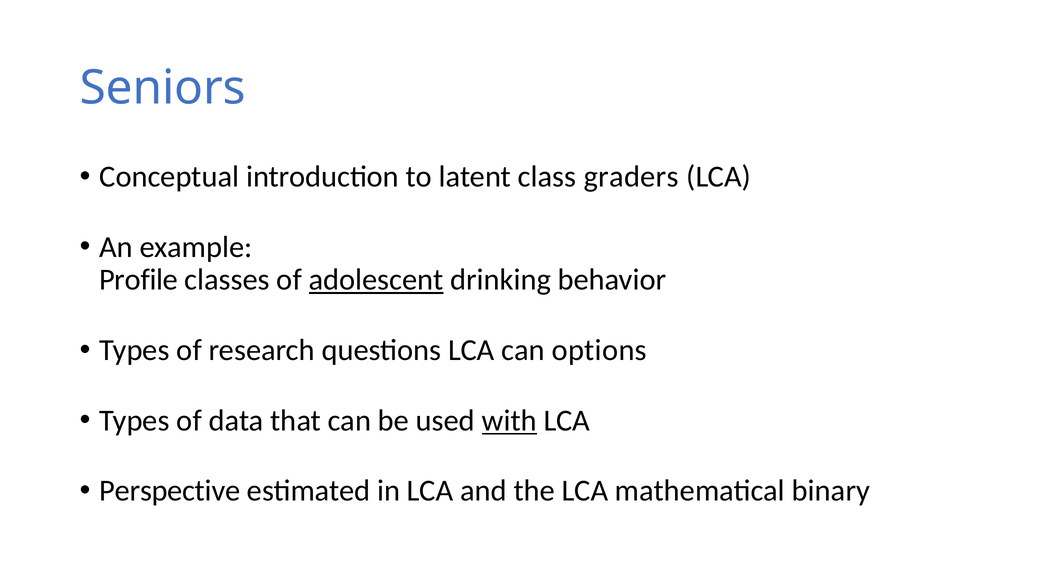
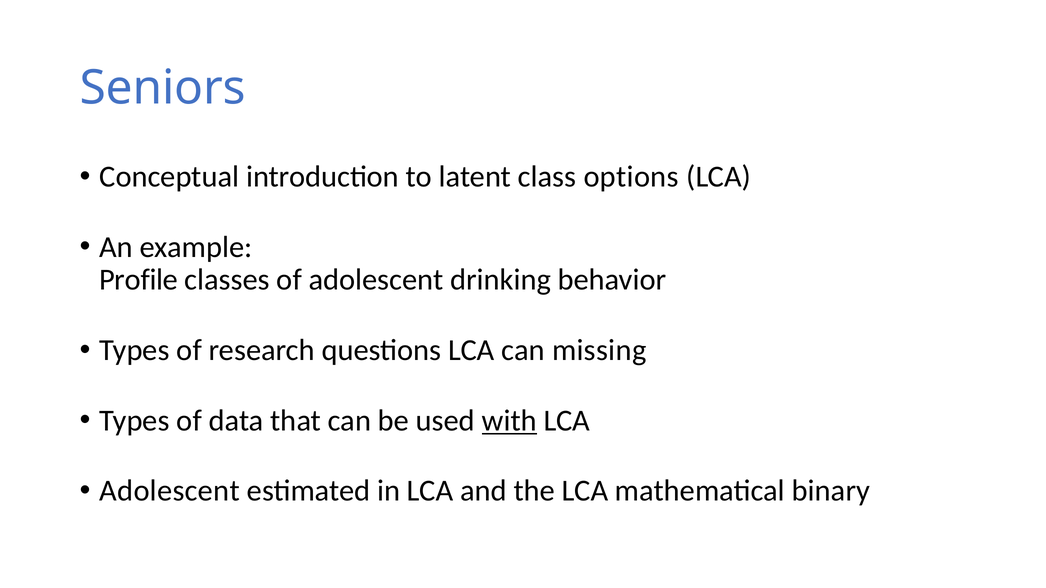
graders: graders -> options (631, 177)
adolescent underline: present -> none (376, 280)
options: options -> missing (599, 350)
Perspective: Perspective -> Adolescent (170, 491)
